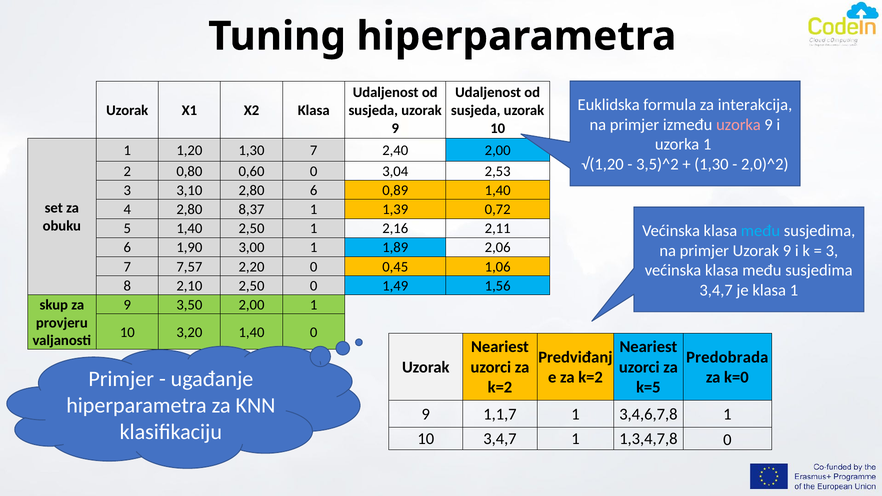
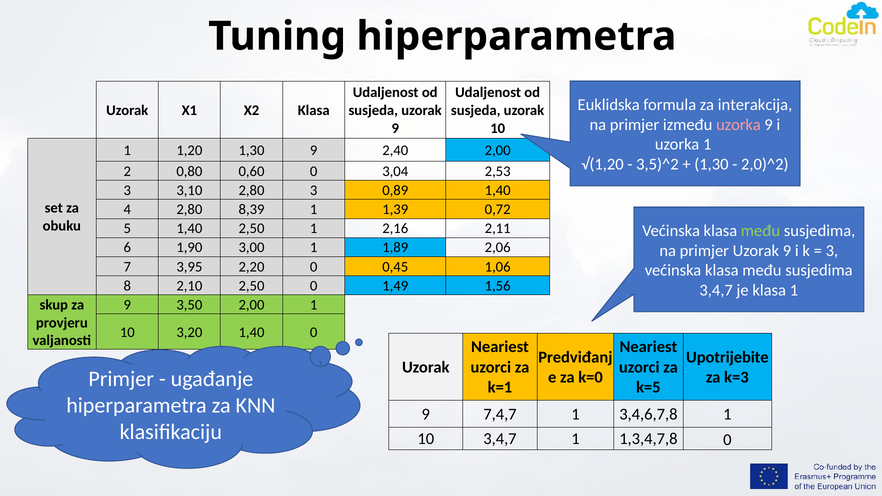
1,30 7: 7 -> 9 (314, 150)
2,80 6: 6 -> 3 (314, 190)
8,37: 8,37 -> 8,39 (252, 210)
među colour: light blue -> light green (761, 231)
7,57: 7,57 -> 3,95 (189, 267)
Predobrada: Predobrada -> Upotrijebite (727, 357)
k=2: k=2 -> k=0 (591, 377)
k=0: k=0 -> k=3 (736, 377)
k=2: k=2 -> k=1 (500, 387)
1,1,7: 1,1,7 -> 7,4,7 (500, 414)
